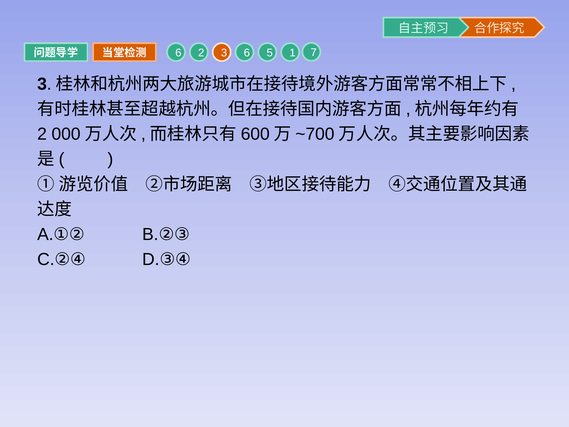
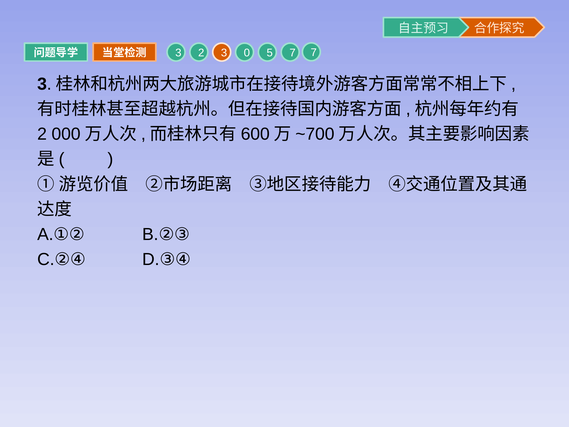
6: 6 -> 3 (178, 53)
3 6: 6 -> 0 (247, 53)
5 1: 1 -> 7 (293, 53)
